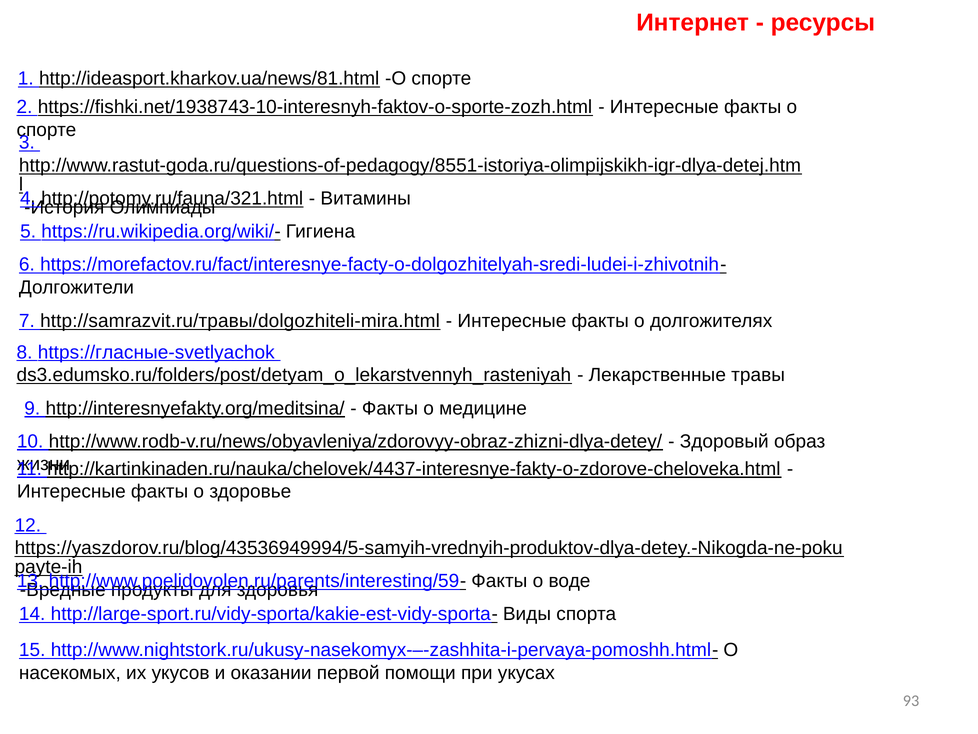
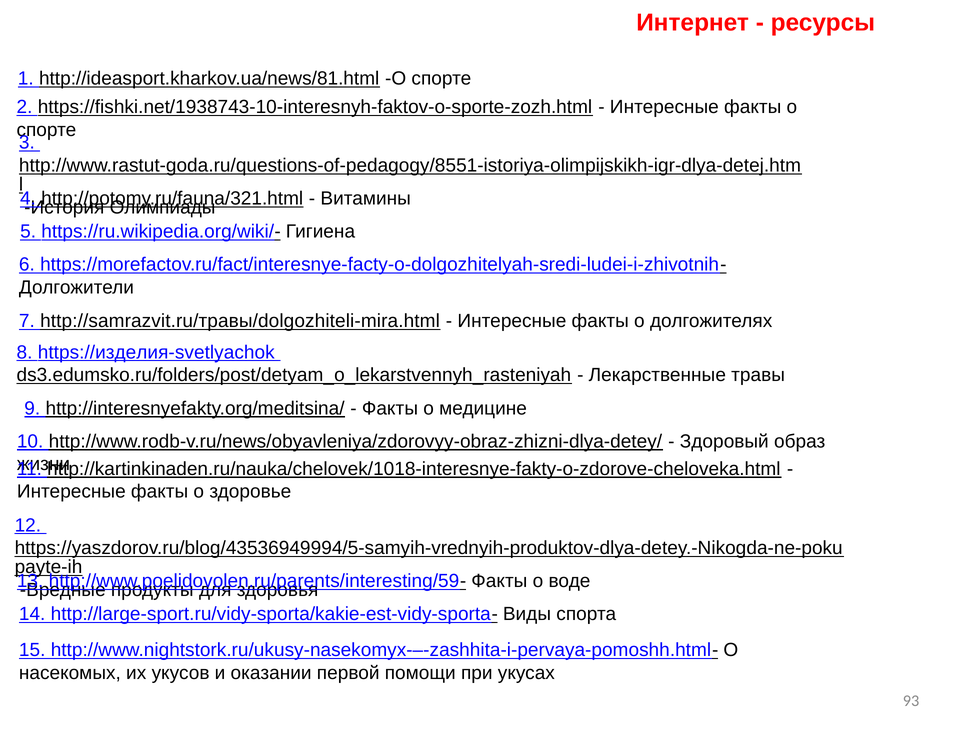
https://гласные-svetlyachok: https://гласные-svetlyachok -> https://изделия-svetlyachok (156, 352)
http://kartinkinaden.ru/nauka/chelovek/4437-interesnye-fakty-o-zdorove-cheloveka.html: http://kartinkinaden.ru/nauka/chelovek/4437-interesnye-fakty-o-zdorove-cheloveka.html -> http://kartinkinaden.ru/nauka/chelovek/1018-interesnye-fakty-o-zdorove-cheloveka.html (414, 468)
